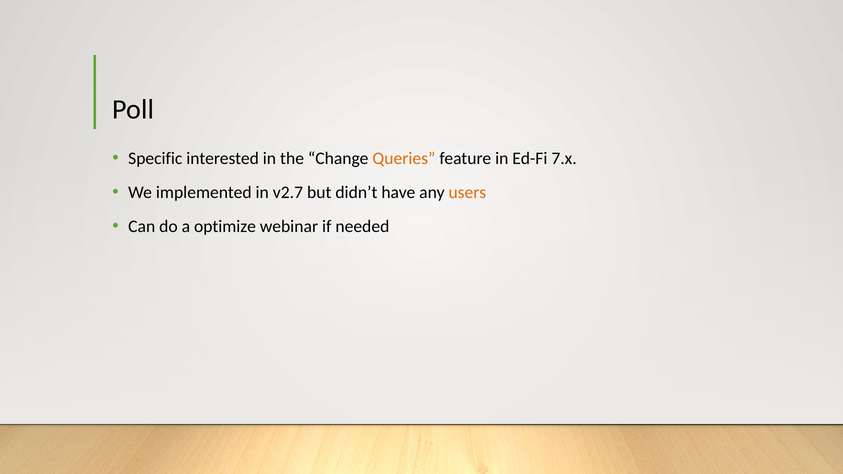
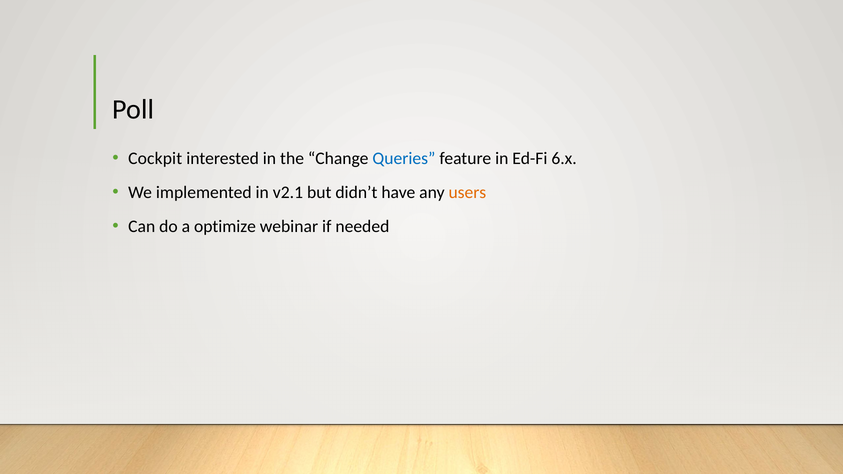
Specific: Specific -> Cockpit (155, 159)
Queries colour: orange -> blue (404, 159)
7.x: 7.x -> 6.x (564, 159)
v2.7: v2.7 -> v2.1 (288, 193)
